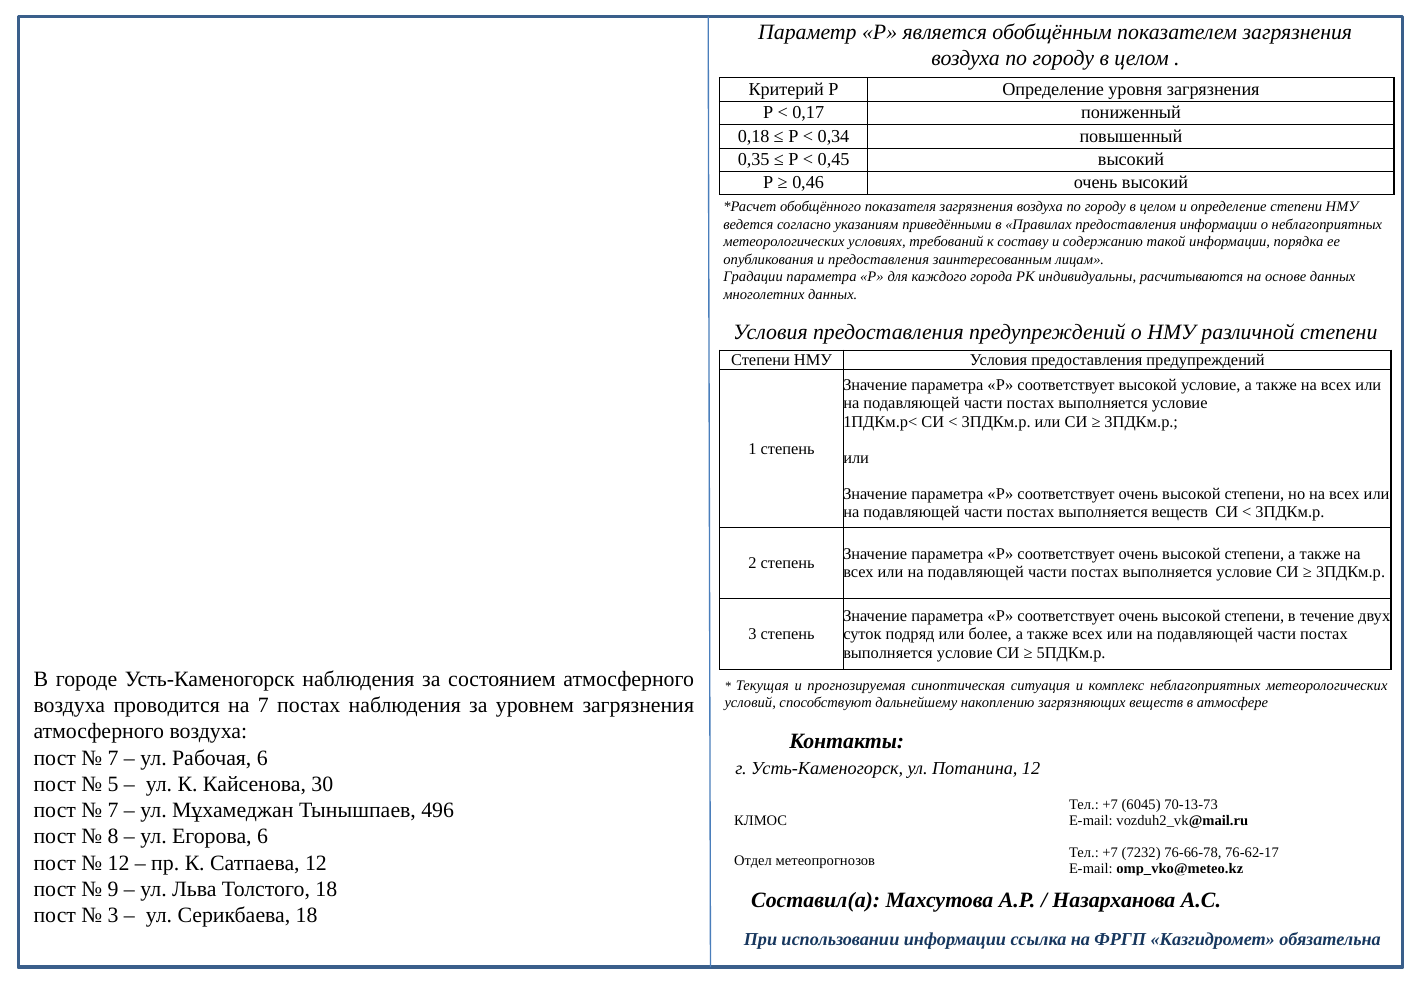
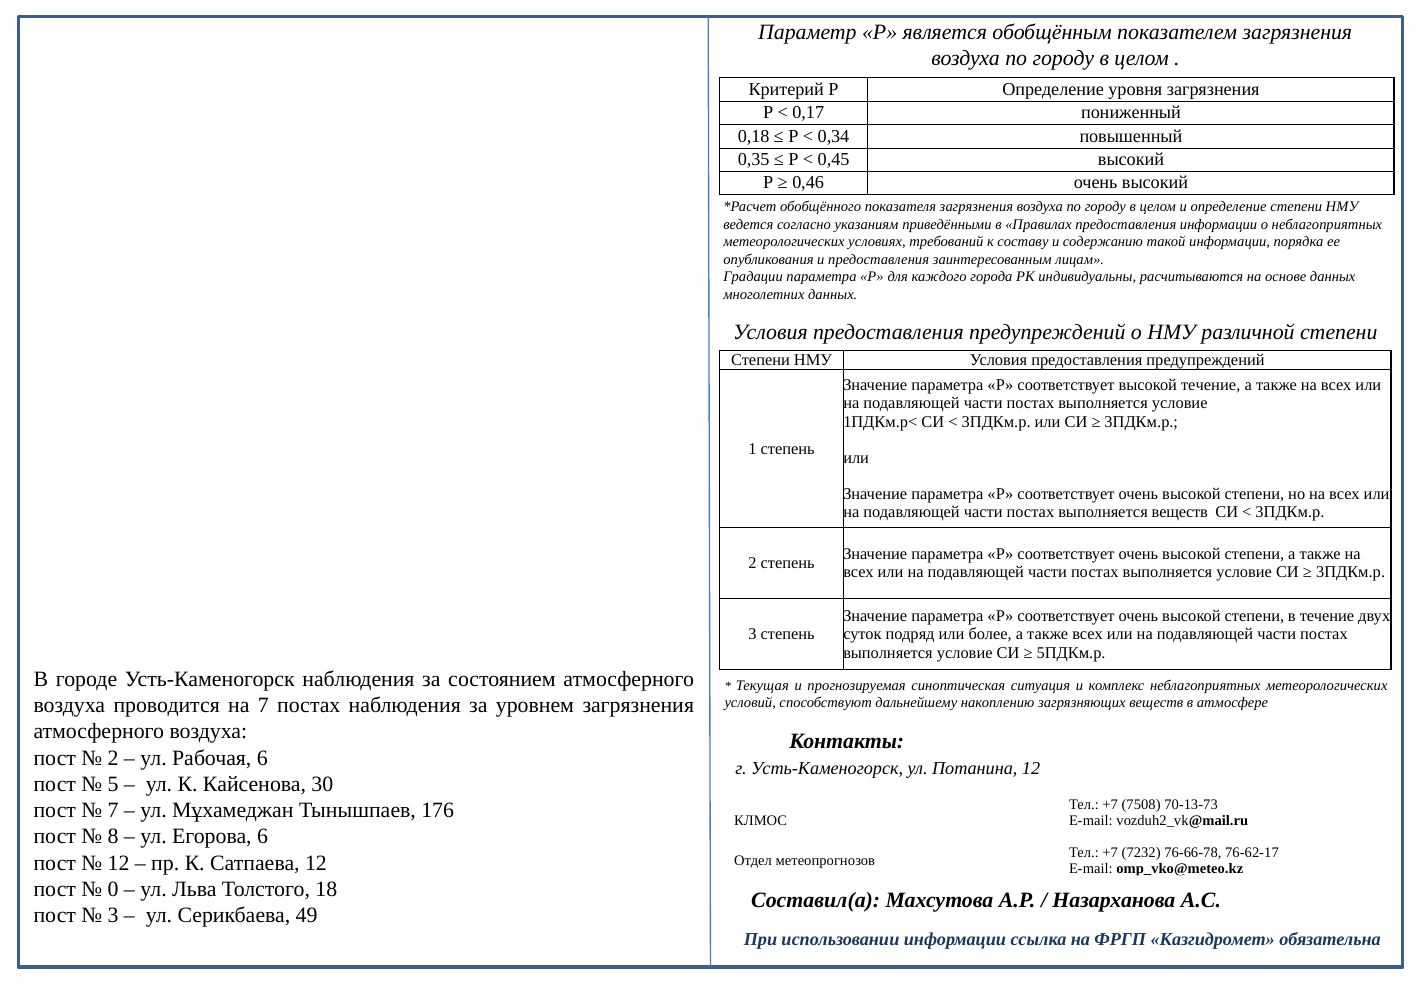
высокой условие: условие -> течение (1211, 385)
7: 7 -> 2 (113, 758)
6045: 6045 -> 7508 (1141, 804)
496: 496 -> 176 (438, 810)
9: 9 -> 0 (113, 889)
Серикбаева 18: 18 -> 49 (307, 915)
